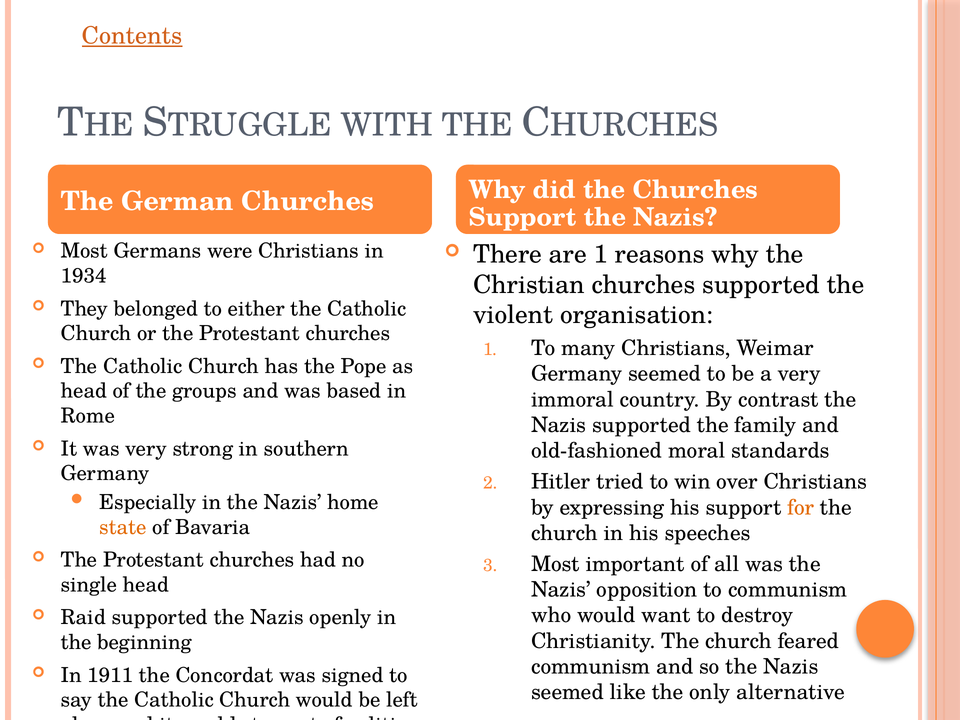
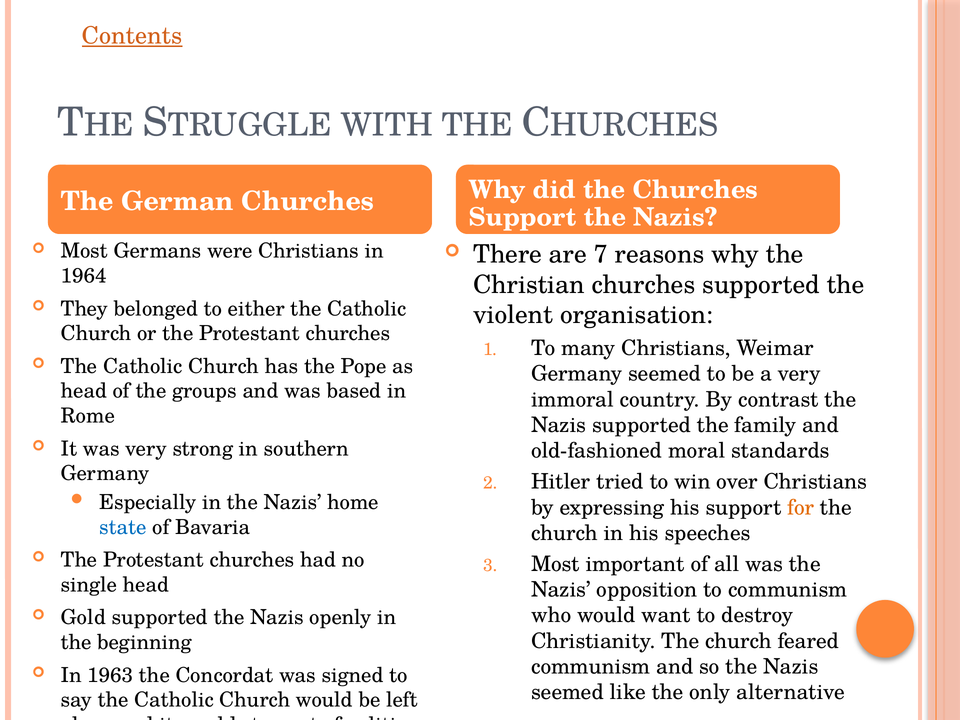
are 1: 1 -> 7 (601, 254)
1934: 1934 -> 1964 (84, 276)
state colour: orange -> blue (123, 527)
Raid: Raid -> Gold (83, 618)
1911: 1911 -> 1963 (110, 675)
